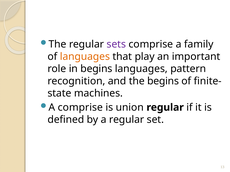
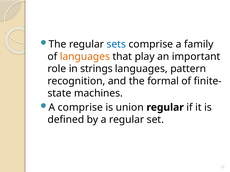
sets colour: purple -> blue (116, 44)
in begins: begins -> strings (96, 69)
the begins: begins -> formal (163, 81)
